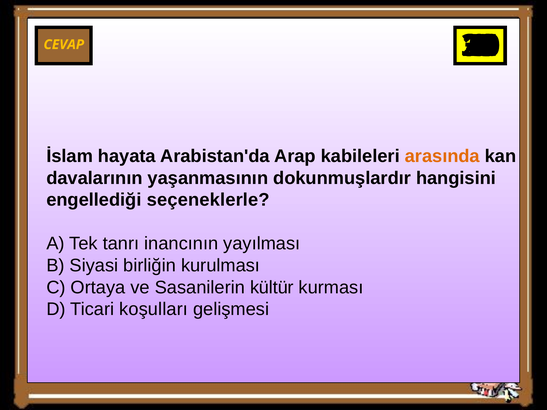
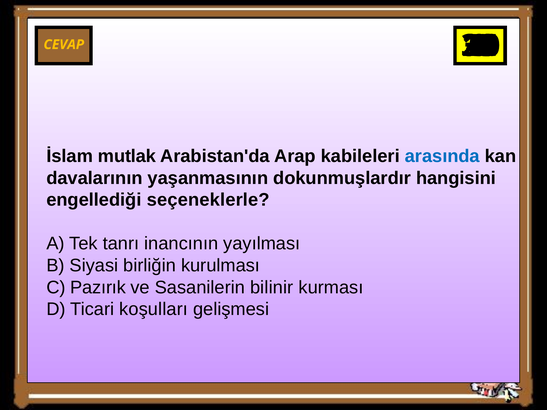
hayata: hayata -> mutlak (127, 156)
arasında colour: orange -> blue (442, 156)
Ortaya: Ortaya -> Pazırık (98, 288)
kültür: kültür -> bilinir (272, 288)
